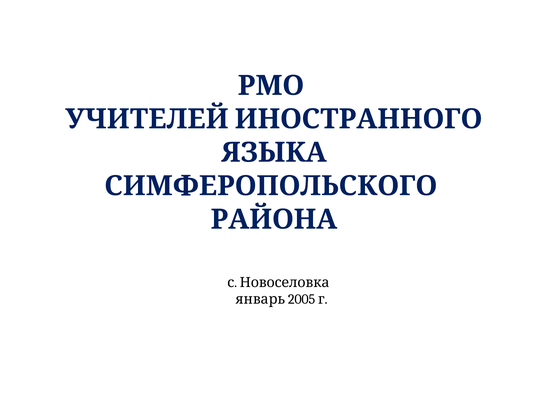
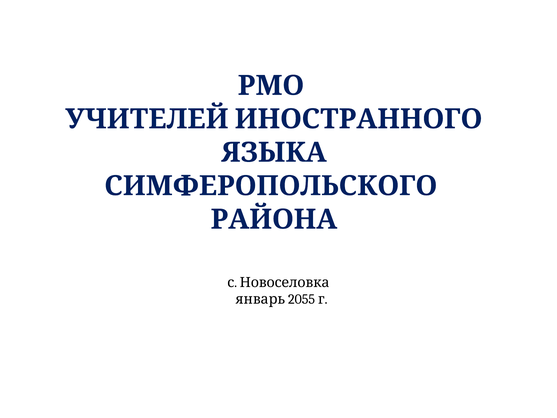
2005: 2005 -> 2055 (302, 299)
